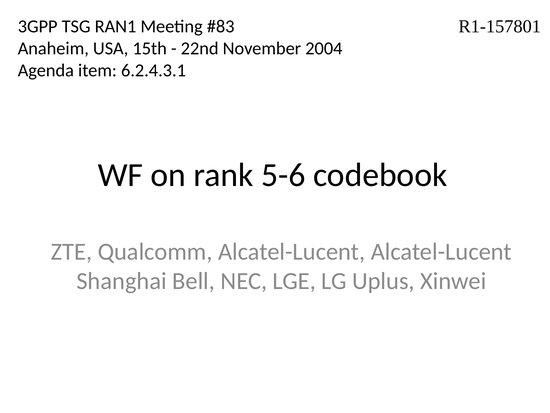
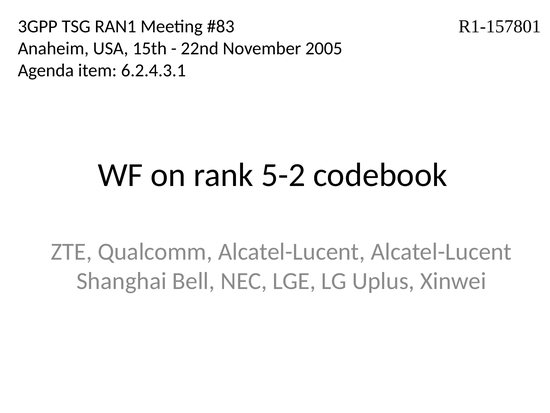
2004: 2004 -> 2005 (324, 48)
5-6: 5-6 -> 5-2 (283, 175)
